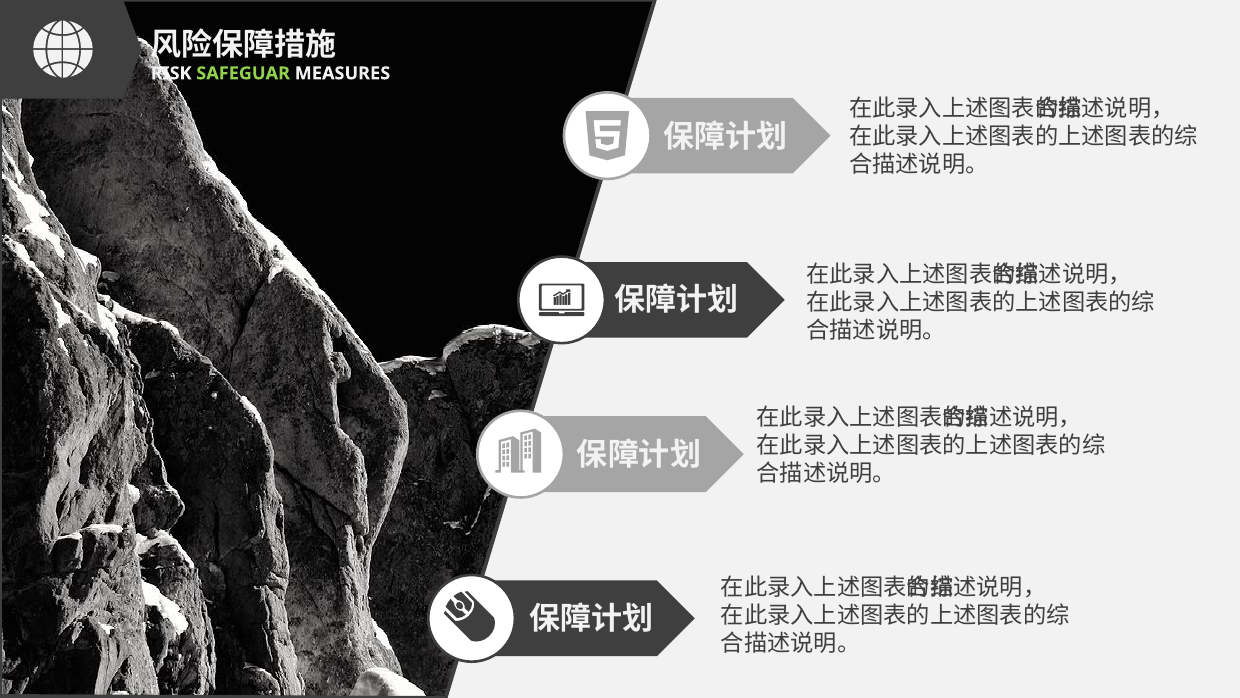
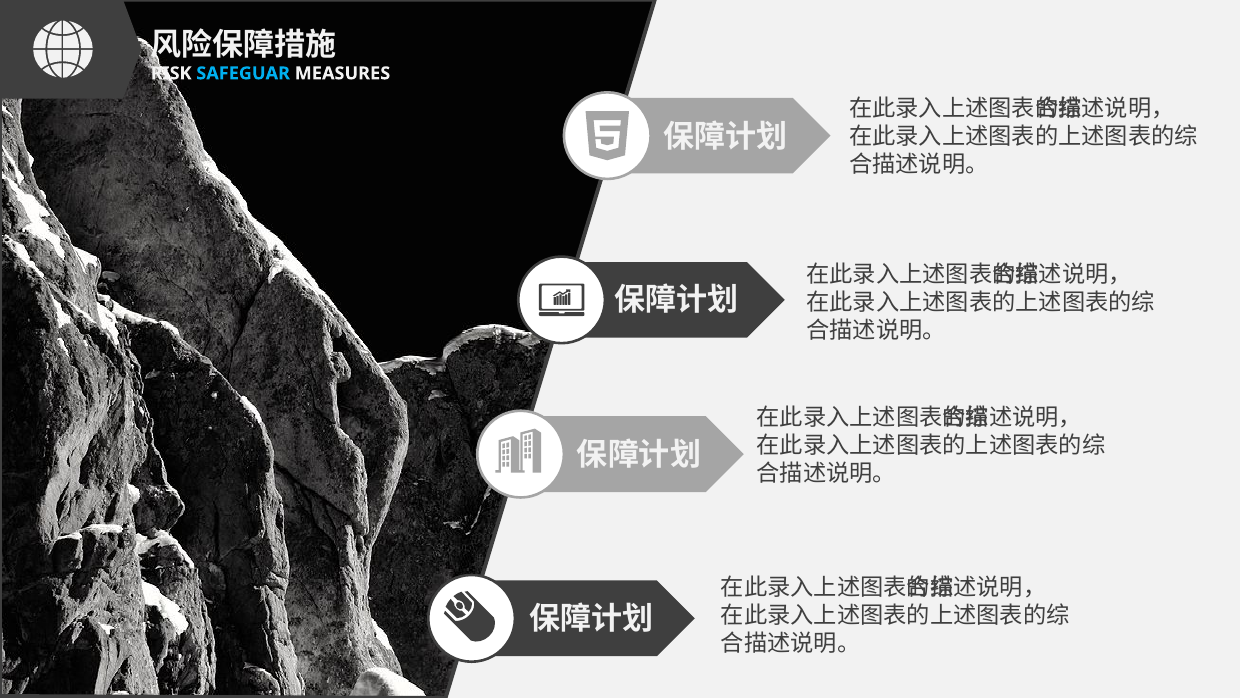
SAFEGUAR colour: light green -> light blue (243, 73)
